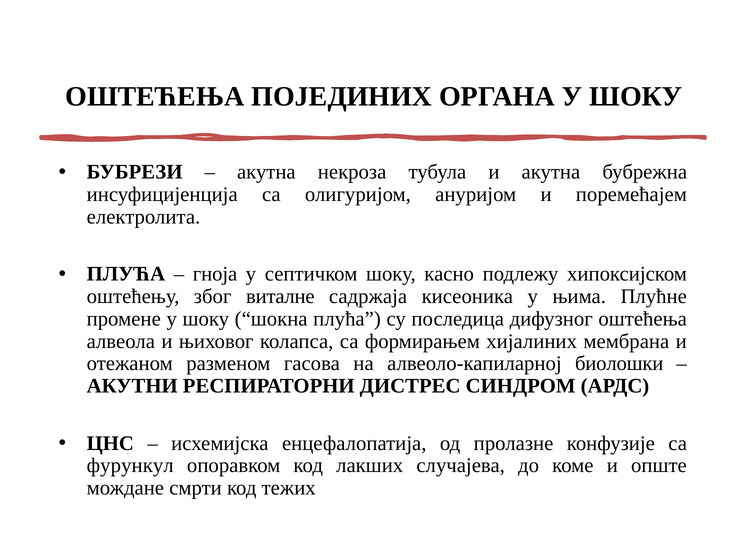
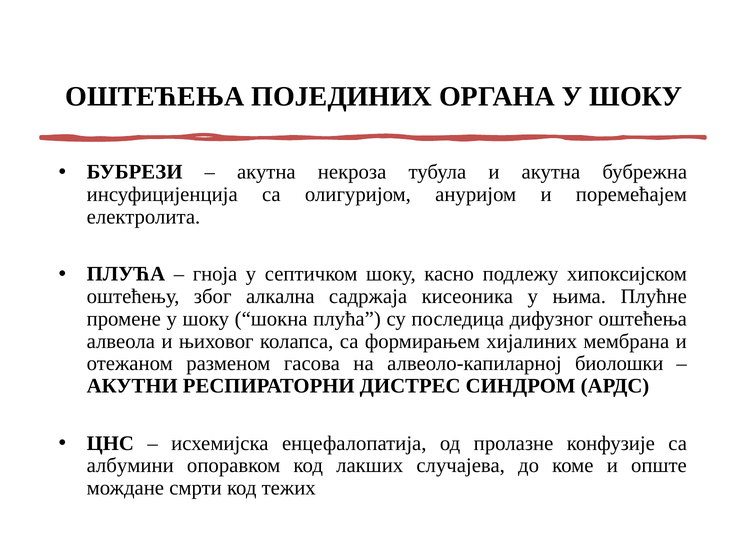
виталне: виталне -> алкална (280, 297)
фурункул: фурункул -> албумини (130, 466)
